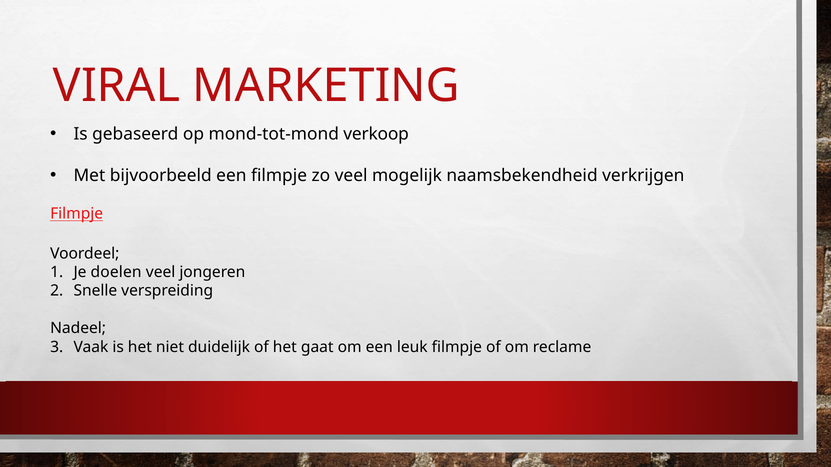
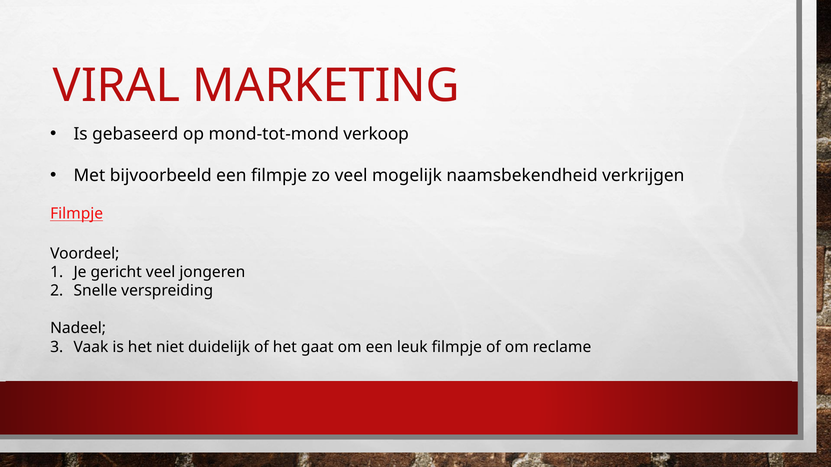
doelen: doelen -> gericht (116, 272)
